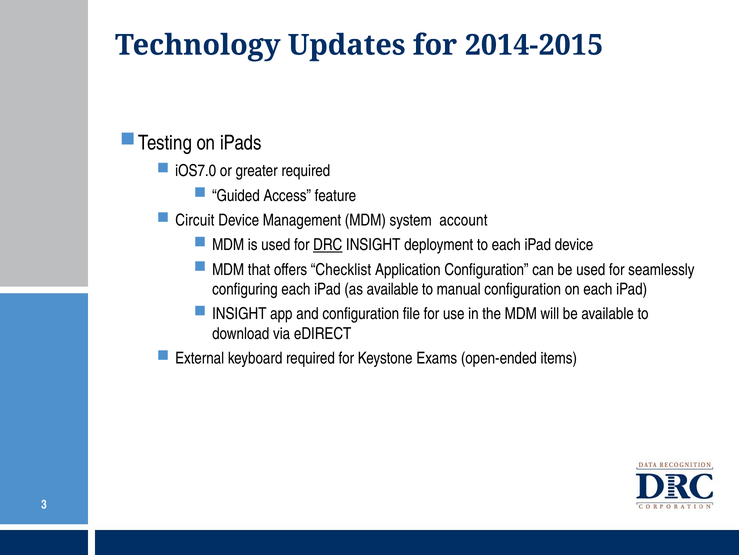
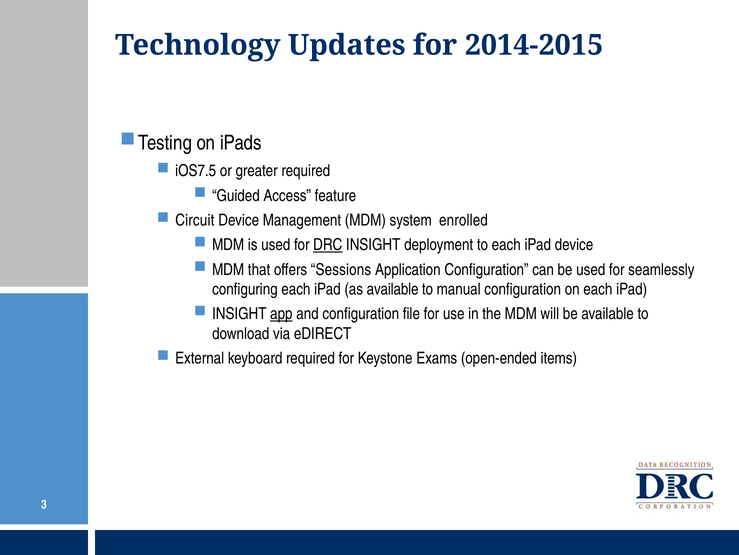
iOS7.0: iOS7.0 -> iOS7.5 (196, 171)
account: account -> enrolled (463, 220)
Checklist: Checklist -> Sessions (341, 269)
app underline: none -> present (281, 314)
